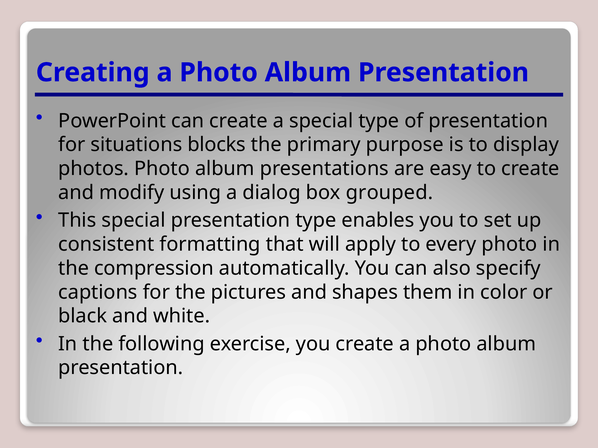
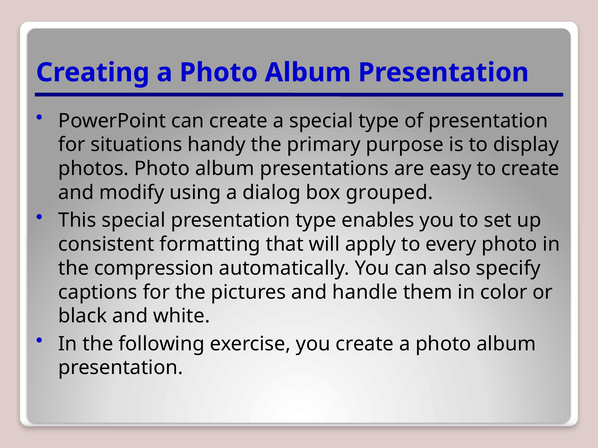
blocks: blocks -> handy (217, 145)
shapes: shapes -> handle (365, 292)
